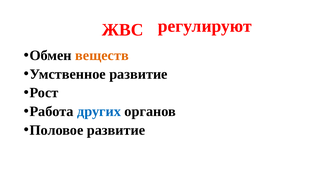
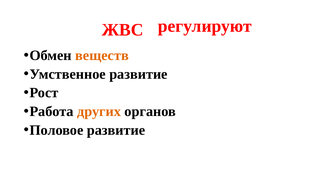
других colour: blue -> orange (99, 111)
